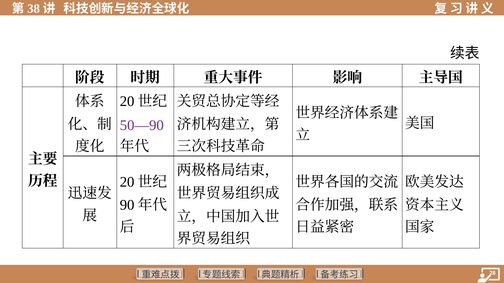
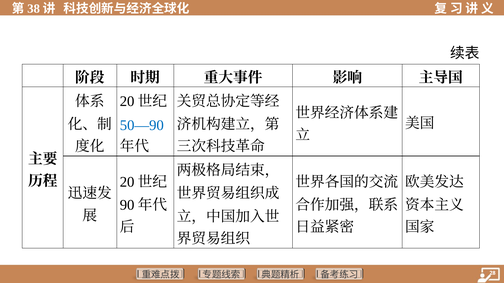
50—90 colour: purple -> blue (142, 126)
